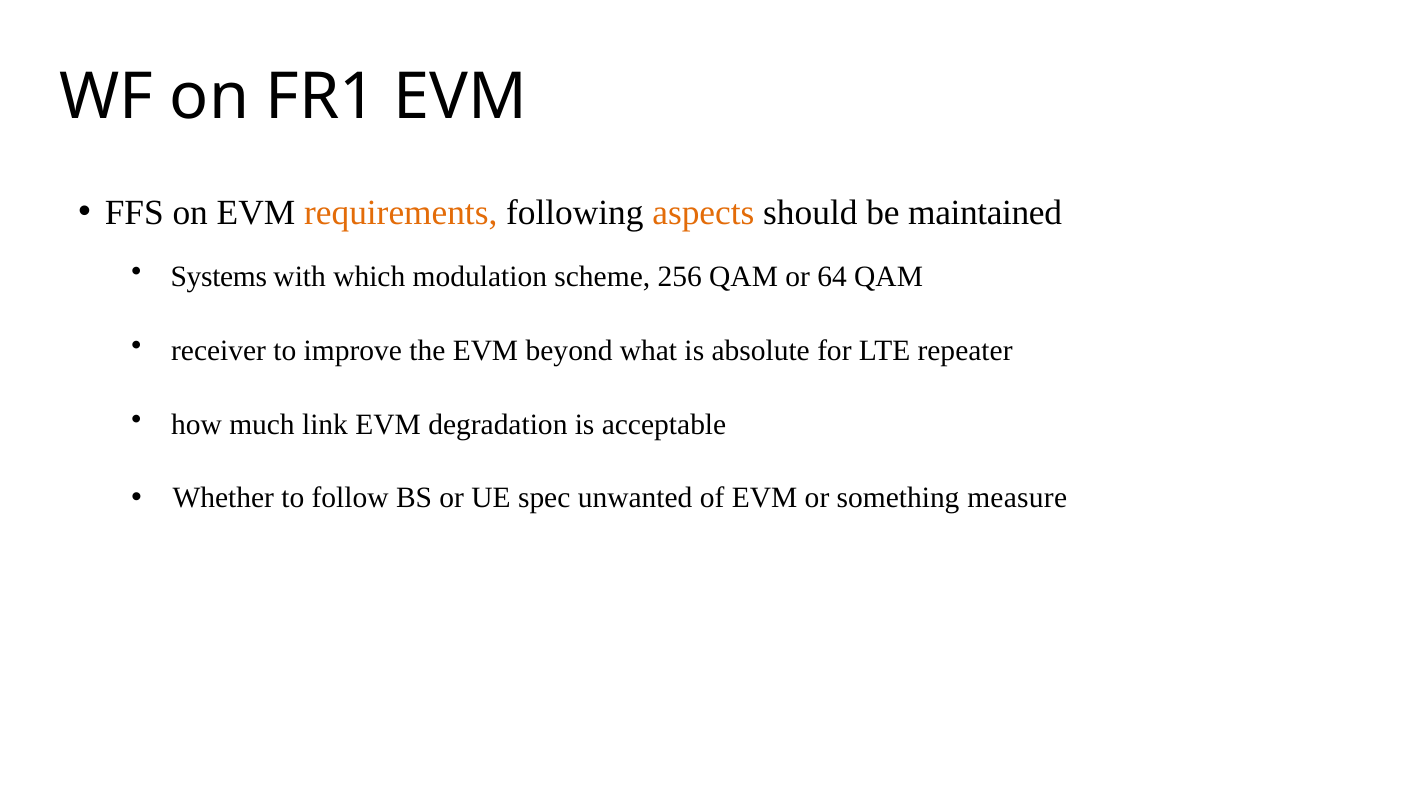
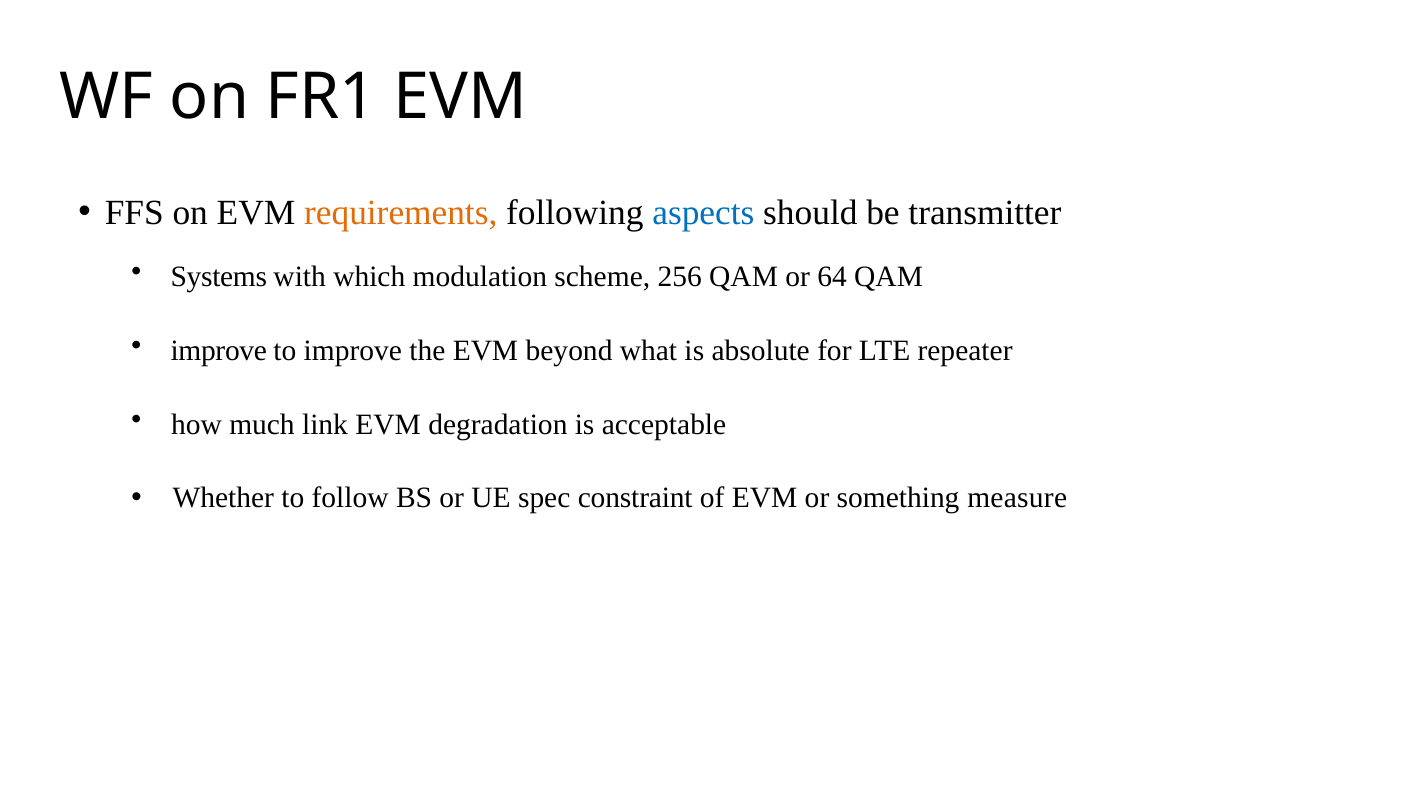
aspects colour: orange -> blue (703, 213)
maintained: maintained -> transmitter (985, 213)
receiver: receiver -> improve (219, 350)
unwanted: unwanted -> constraint (635, 498)
